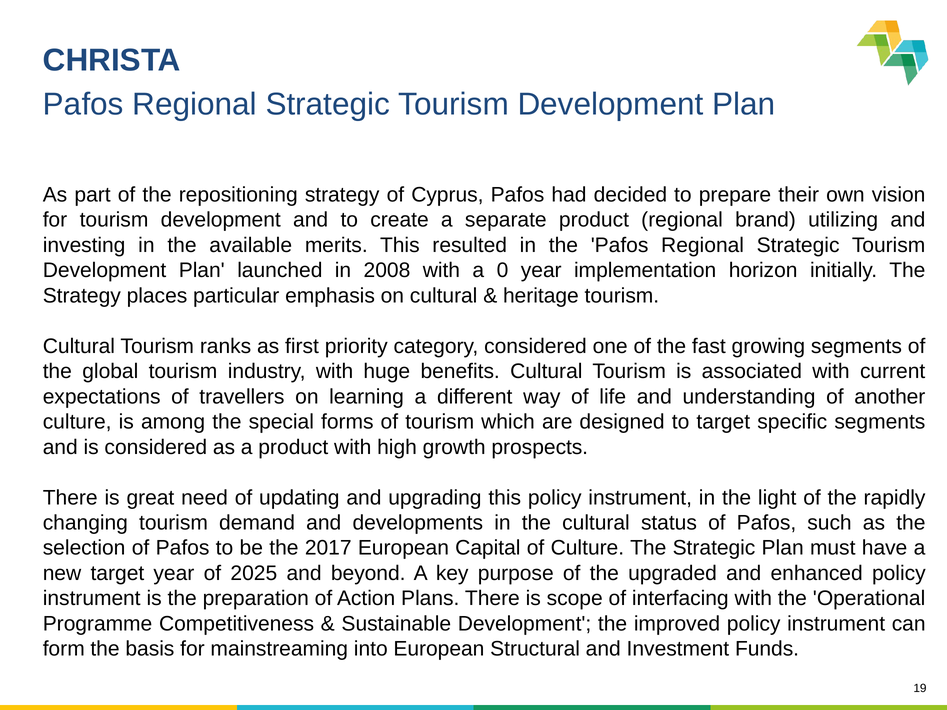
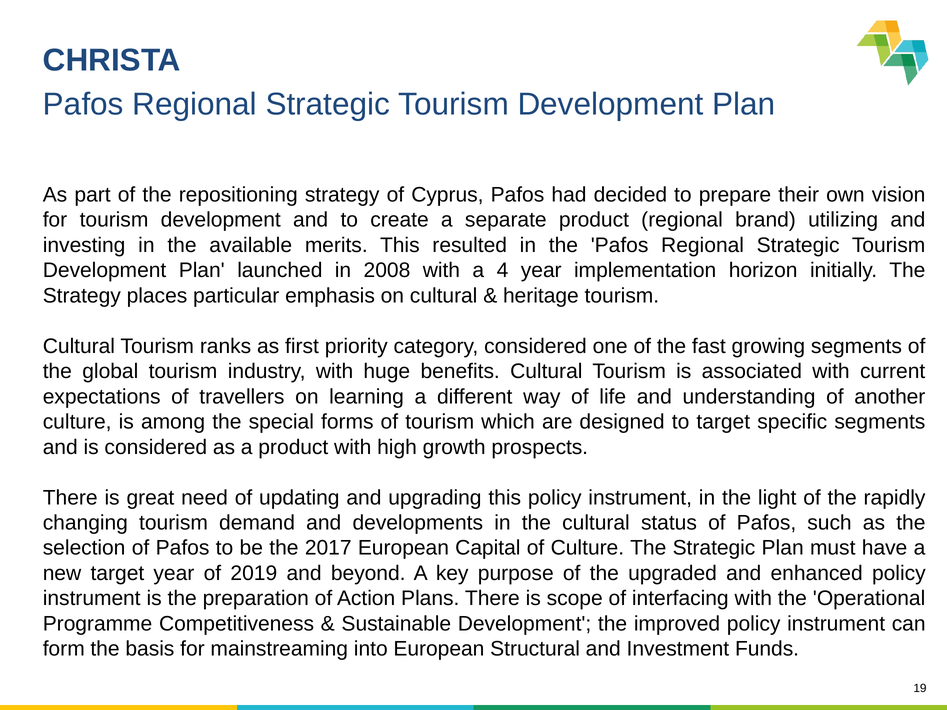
0: 0 -> 4 (502, 271)
2025: 2025 -> 2019 (254, 573)
